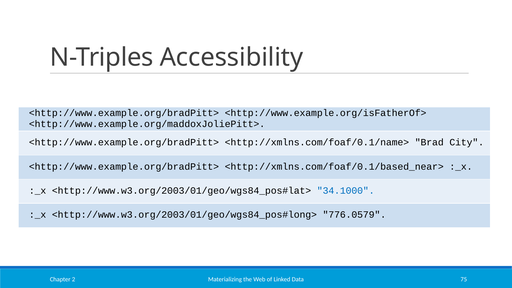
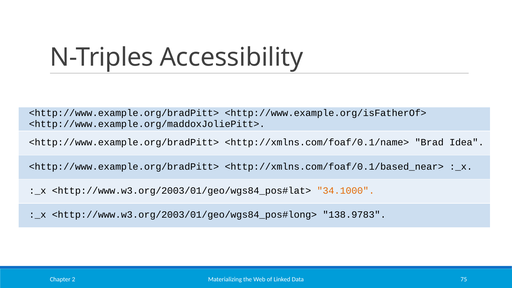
City: City -> Idea (467, 142)
34.1000 colour: blue -> orange (346, 191)
776.0579: 776.0579 -> 138.9783 (354, 215)
